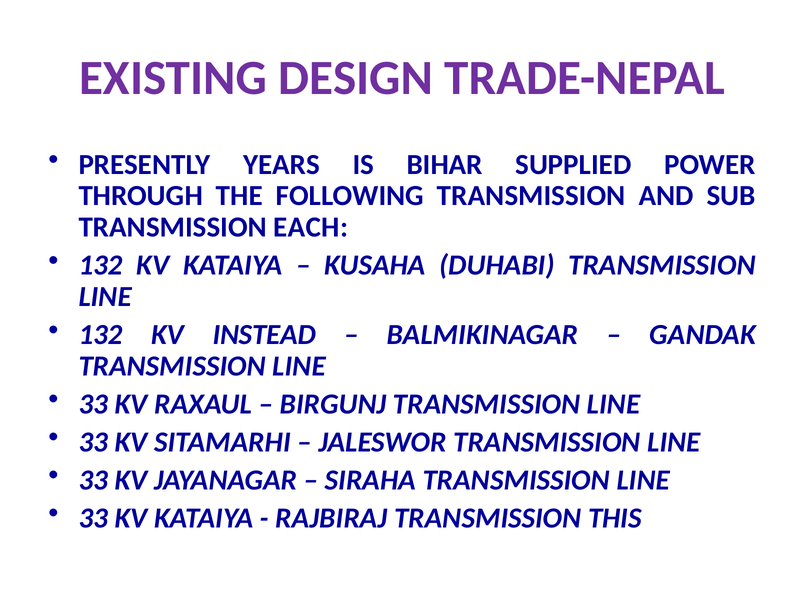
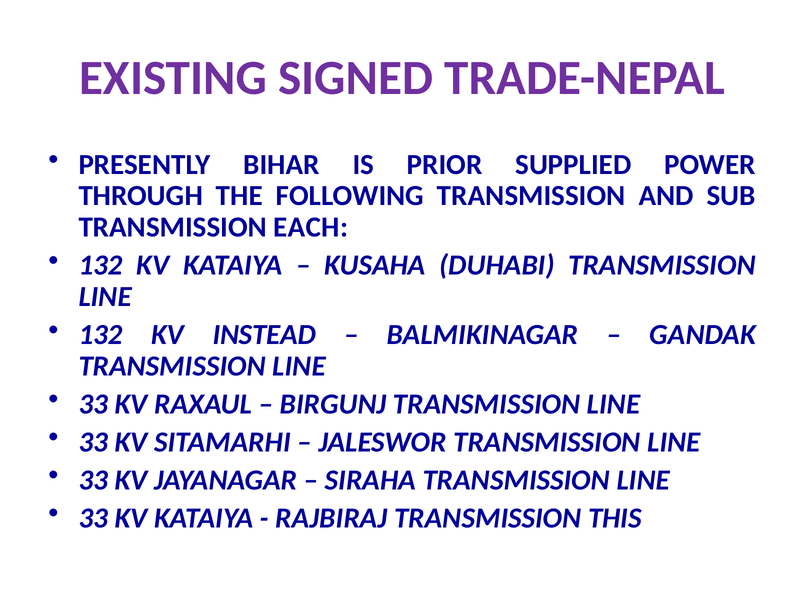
DESIGN: DESIGN -> SIGNED (356, 78)
YEARS: YEARS -> BIHAR (281, 164)
BIHAR: BIHAR -> PRIOR (445, 164)
